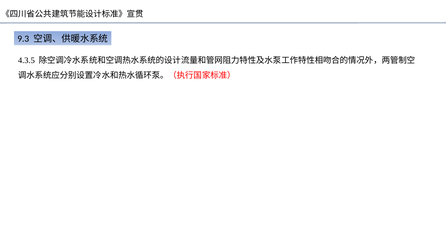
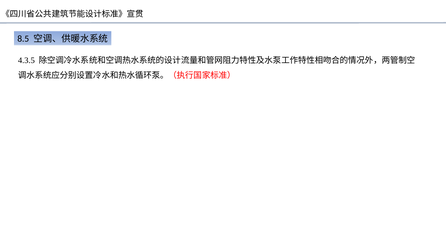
9.3: 9.3 -> 8.5 (23, 39)
